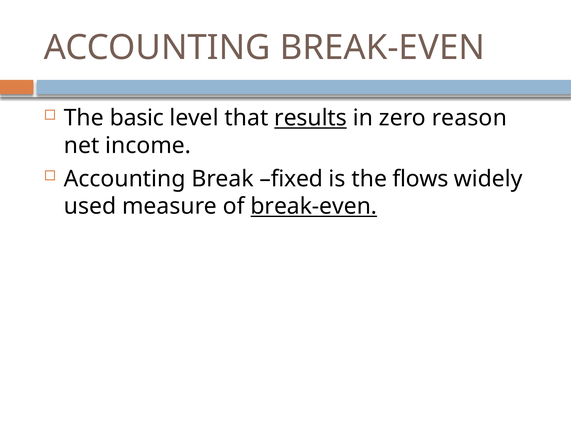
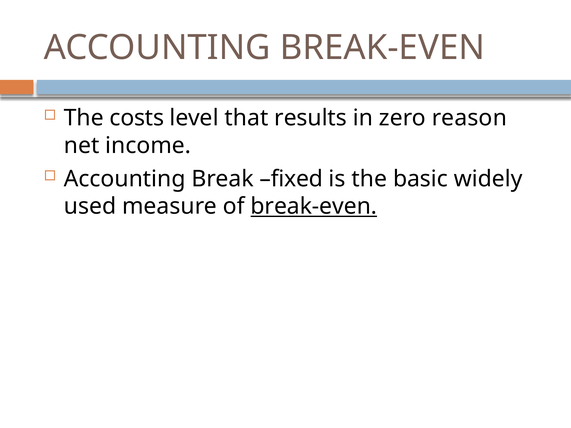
basic: basic -> costs (137, 118)
results underline: present -> none (311, 118)
flows: flows -> basic (420, 179)
